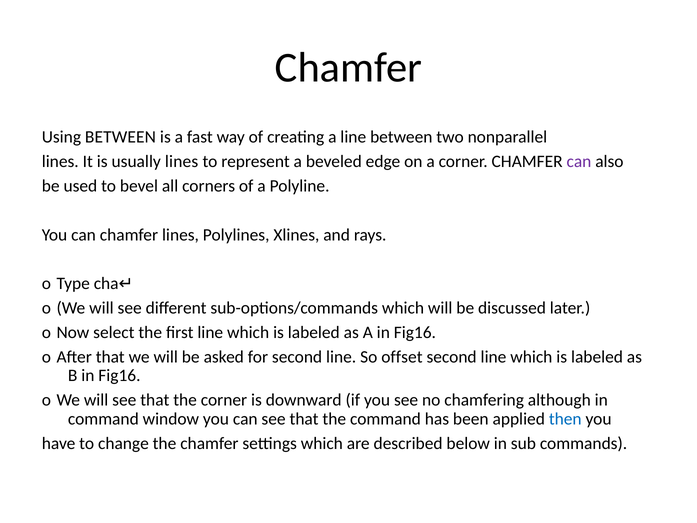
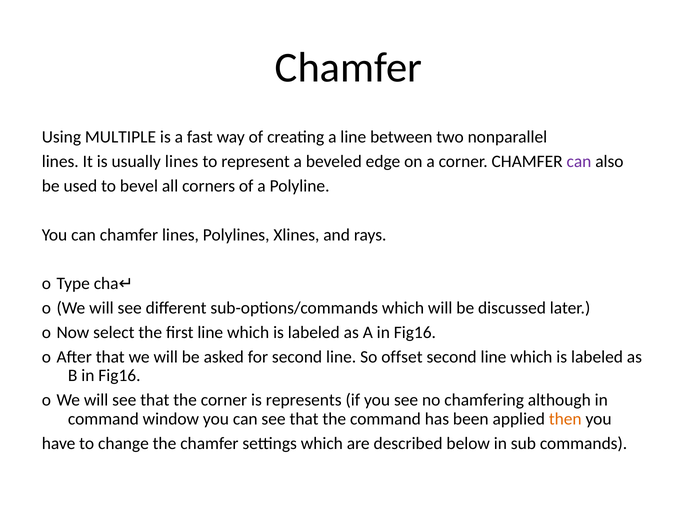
Using BETWEEN: BETWEEN -> MULTIPLE (121, 137)
downward: downward -> represents (304, 400)
then colour: blue -> orange (565, 419)
